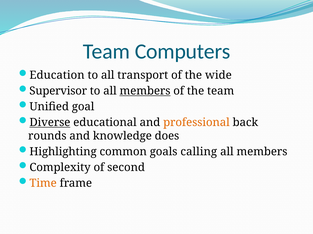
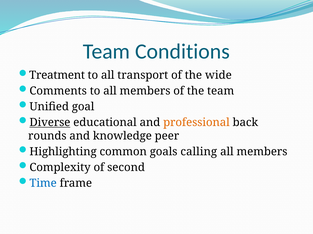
Computers: Computers -> Conditions (182, 52)
Education: Education -> Treatment (57, 75)
Supervisor: Supervisor -> Comments (58, 91)
members underline: present -> none (145, 91)
does: does -> peer (167, 136)
Time colour: orange -> blue (43, 184)
